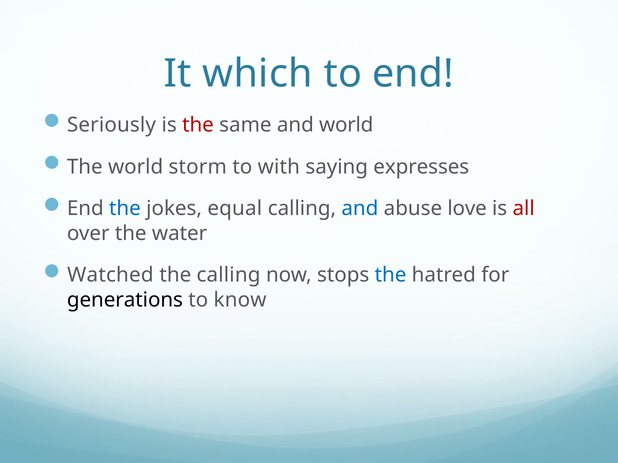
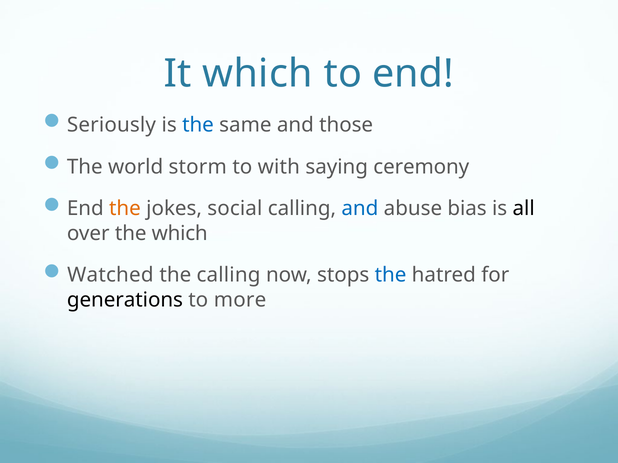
the colour: red -> blue (198, 125)
and world: world -> those (346, 125)
expresses: expresses -> ceremony (421, 167)
the colour: blue -> orange (125, 209)
equal: equal -> social (235, 209)
love: love -> bias (467, 209)
all colour: red -> black (524, 209)
the water: water -> which (180, 234)
know: know -> more (240, 300)
